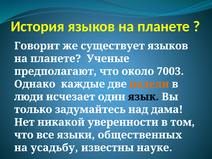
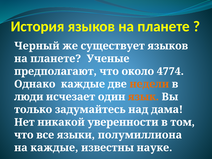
Говорит: Говорит -> Черный (37, 46)
7003: 7003 -> 4774 (170, 71)
язык colour: black -> orange (143, 97)
общественных: общественных -> полумиллиона (140, 135)
на усадьбу: усадьбу -> каждые (54, 148)
